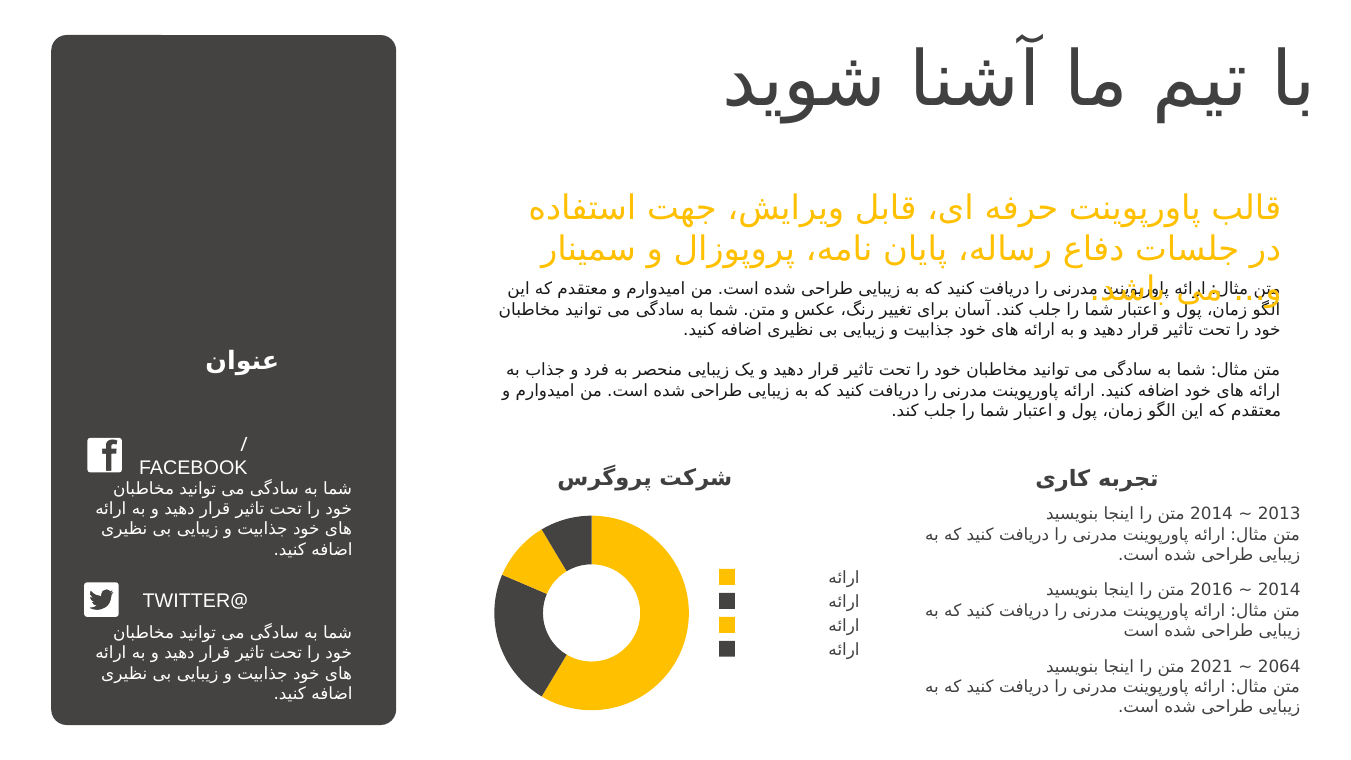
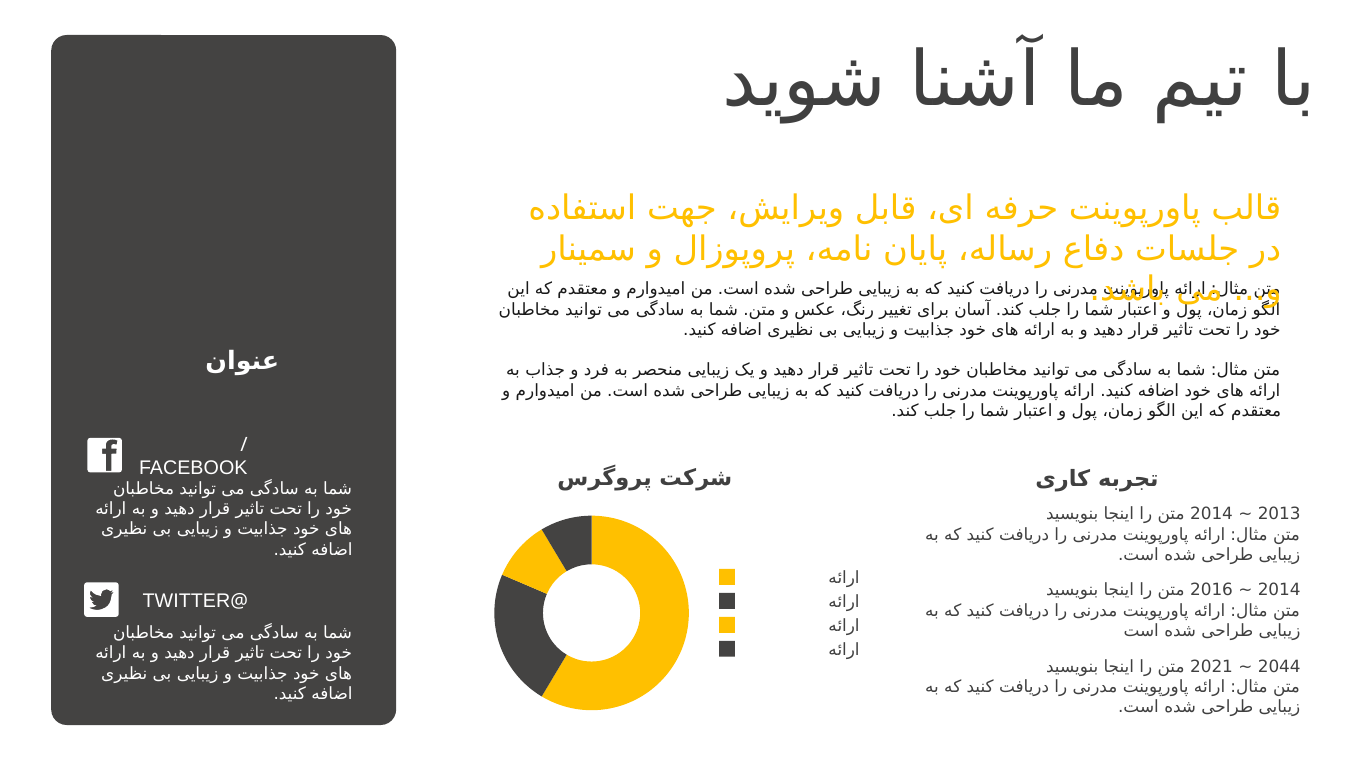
2064: 2064 -> 2044 (1279, 667)
